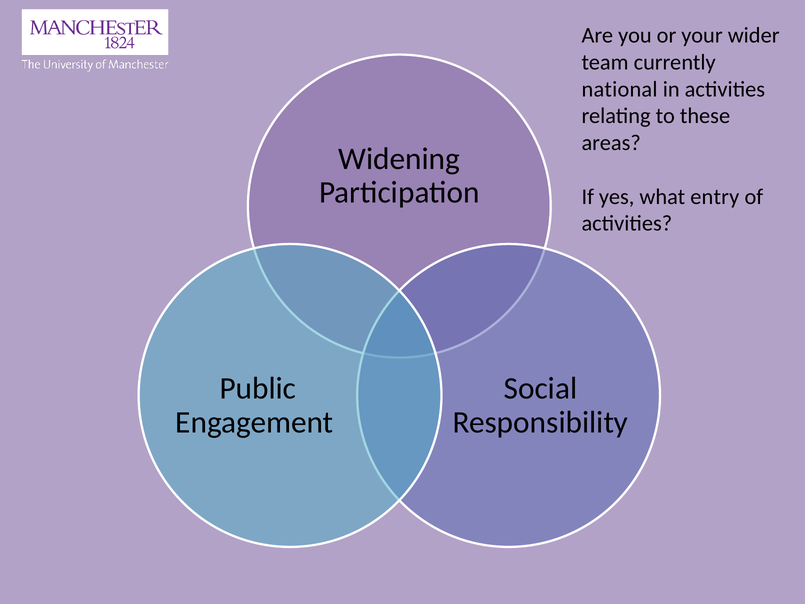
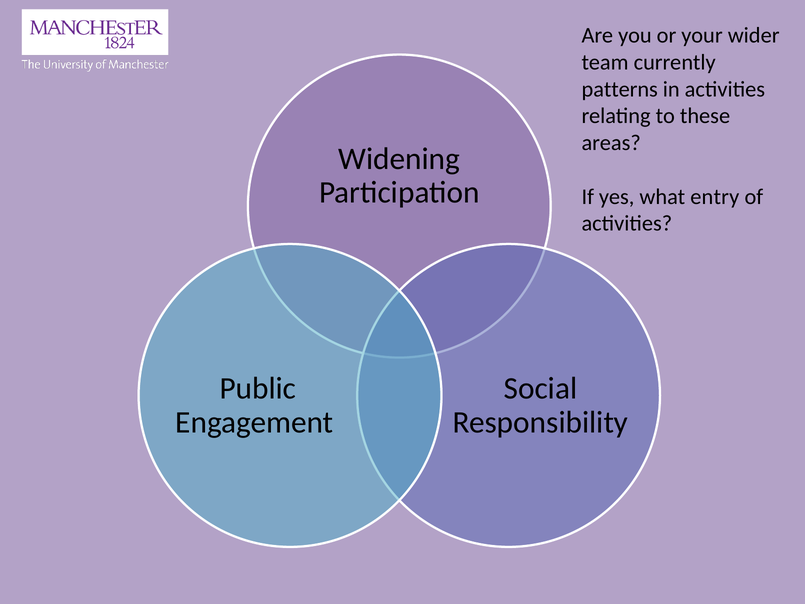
national: national -> patterns (620, 89)
